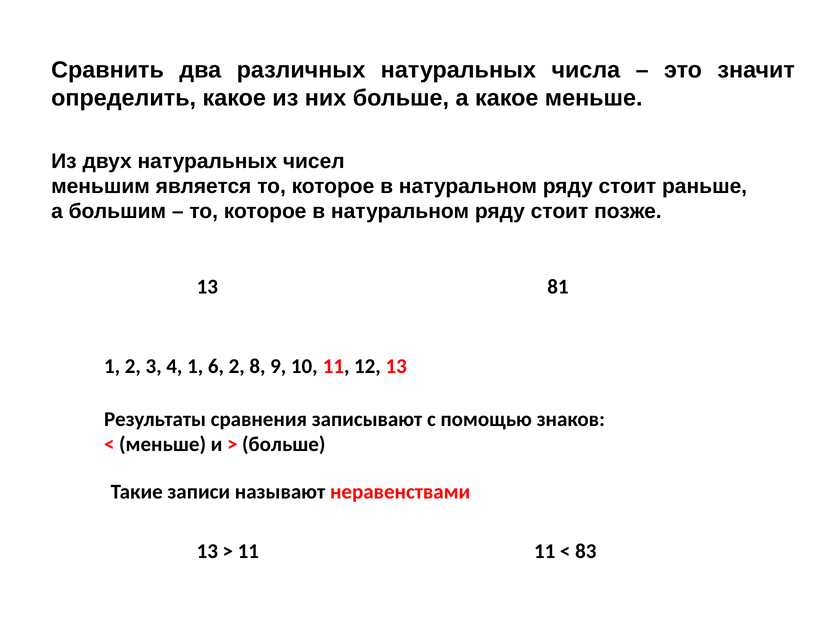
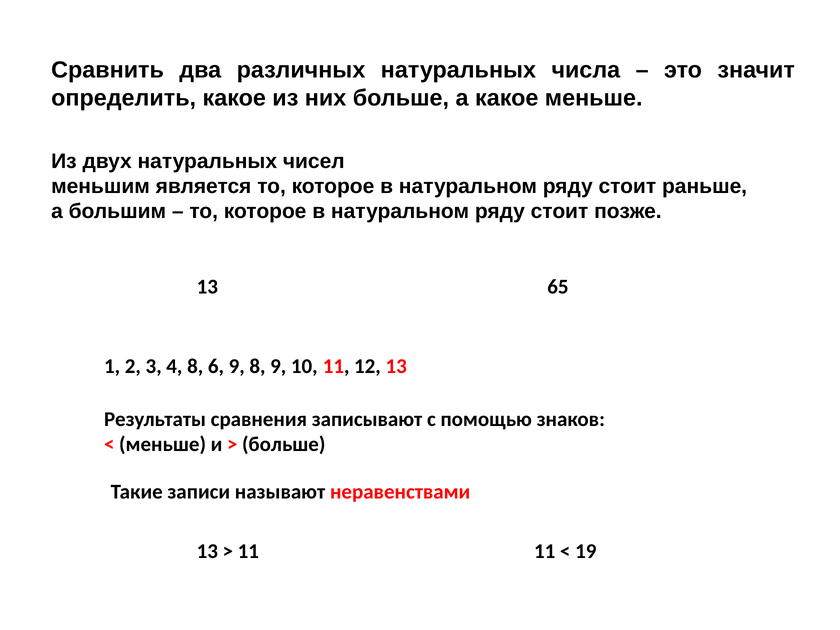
81: 81 -> 65 (558, 287)
4 1: 1 -> 8 (195, 366)
6 2: 2 -> 9 (237, 366)
83: 83 -> 19 (586, 551)
